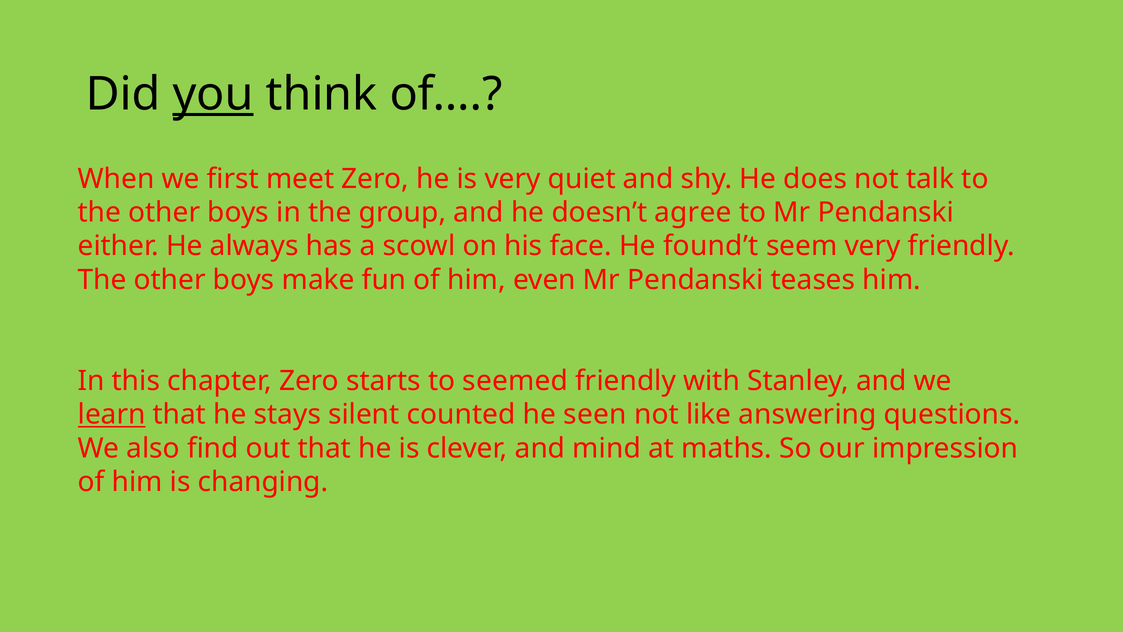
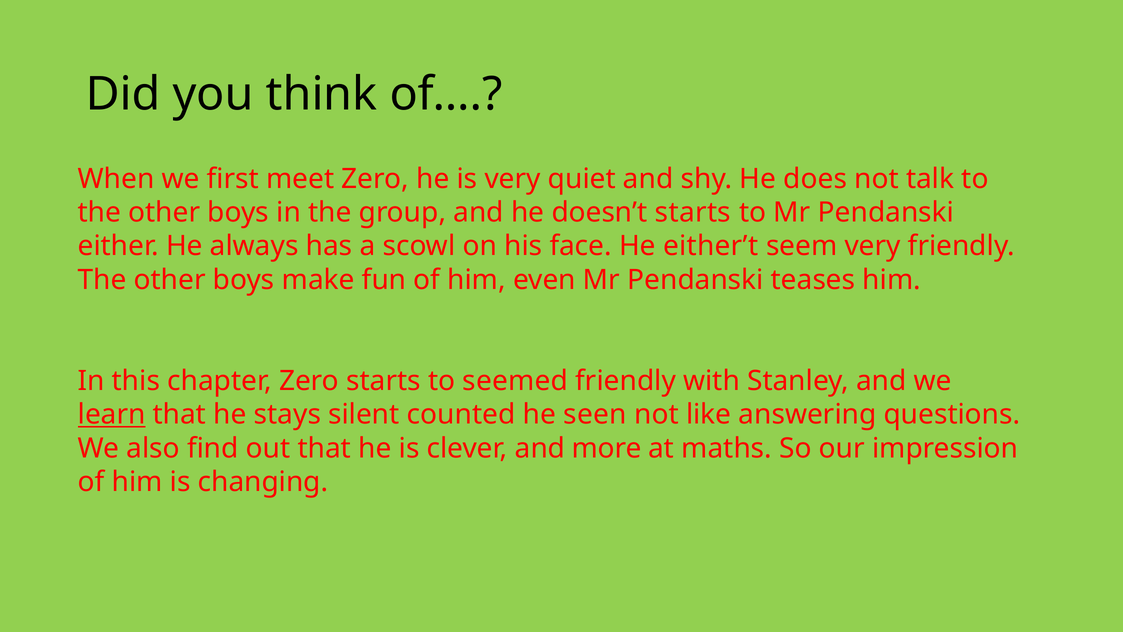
you underline: present -> none (213, 94)
doesn’t agree: agree -> starts (693, 212)
found’t: found’t -> either’t (711, 246)
mind: mind -> more (607, 448)
